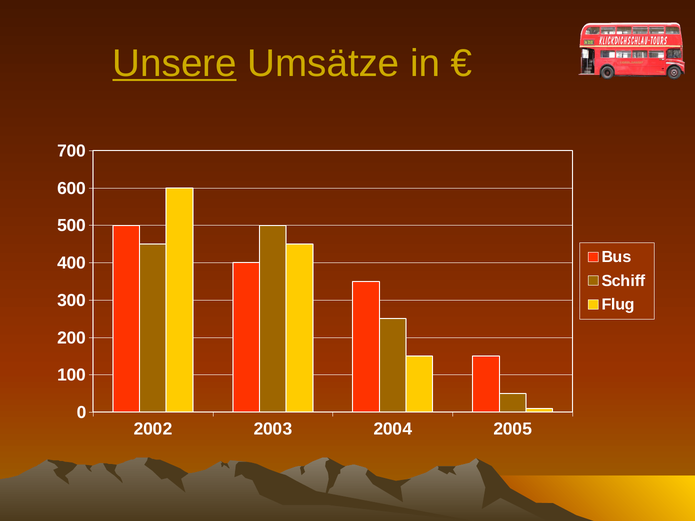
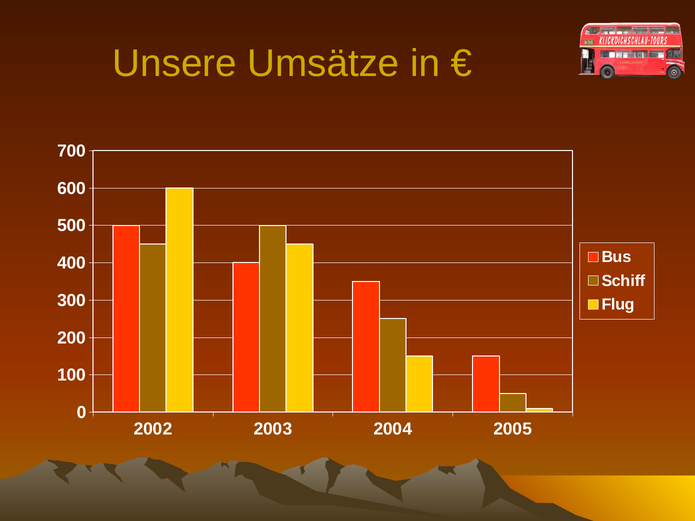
Unsere underline: present -> none (175, 63)
